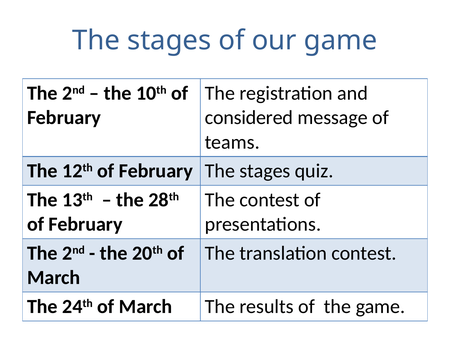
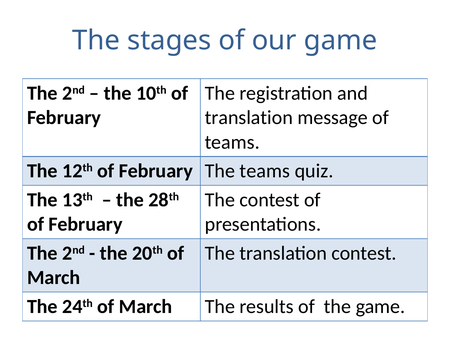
considered: considered -> translation (249, 118)
February The stages: stages -> teams (265, 171)
